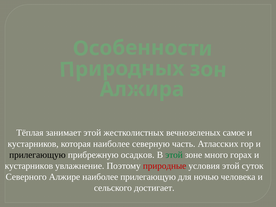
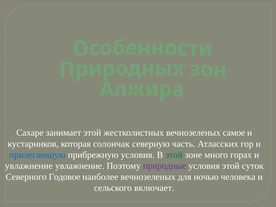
Тёплая: Тёплая -> Сахаре (30, 133)
которая наиболее: наиболее -> солончак (111, 144)
прилегающую colour: black -> blue (37, 155)
прибрежную осадков: осадков -> условия (138, 155)
кустарников: кустарников -> увлажнение (29, 166)
природные colour: red -> purple (165, 166)
Алжире: Алжире -> Годовое (65, 177)
наиболее прилегающую: прилегающую -> вечнозеленых (148, 177)
достигает: достигает -> включает (154, 188)
